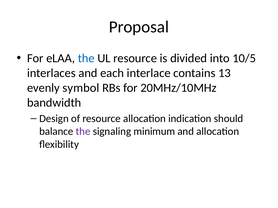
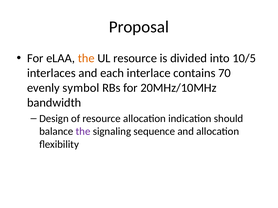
the colour: blue -> orange (86, 58)
13: 13 -> 70 (224, 73)
minimum: minimum -> sequence (154, 132)
